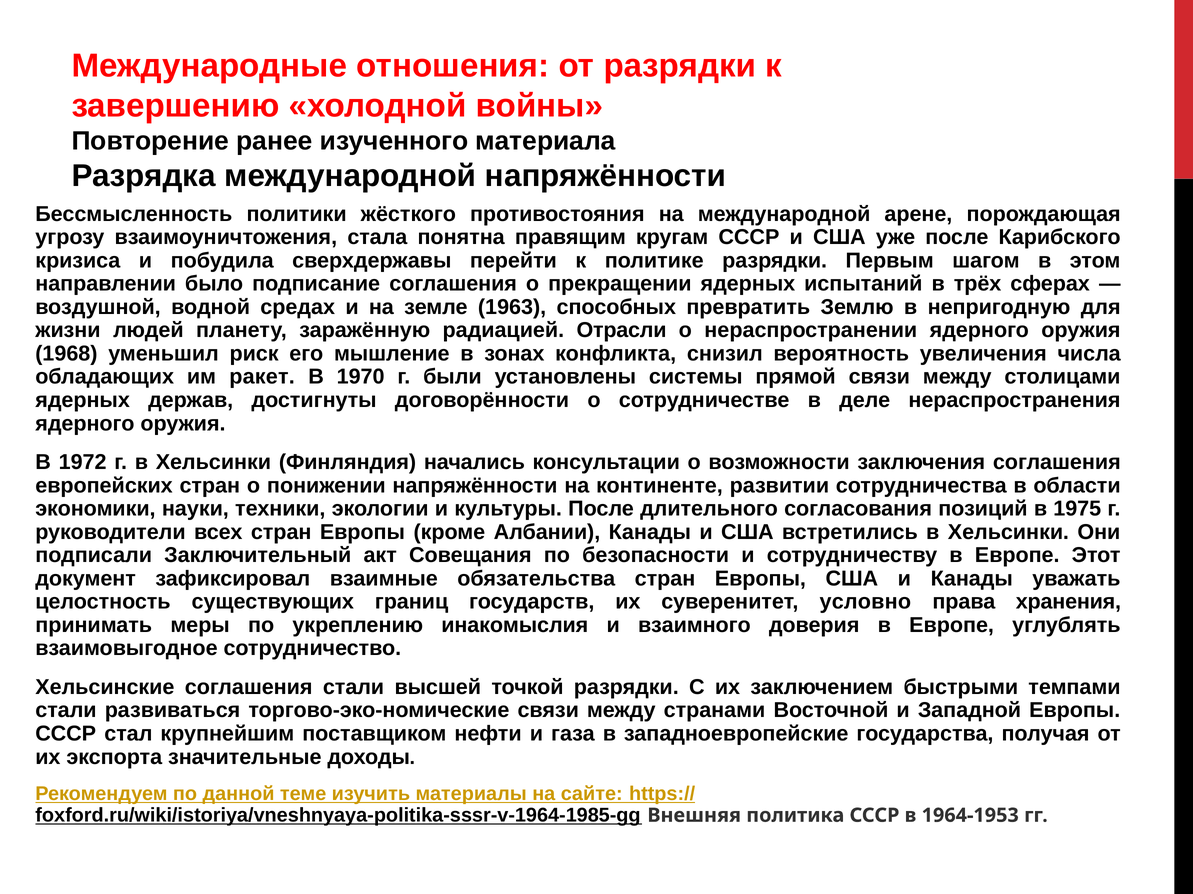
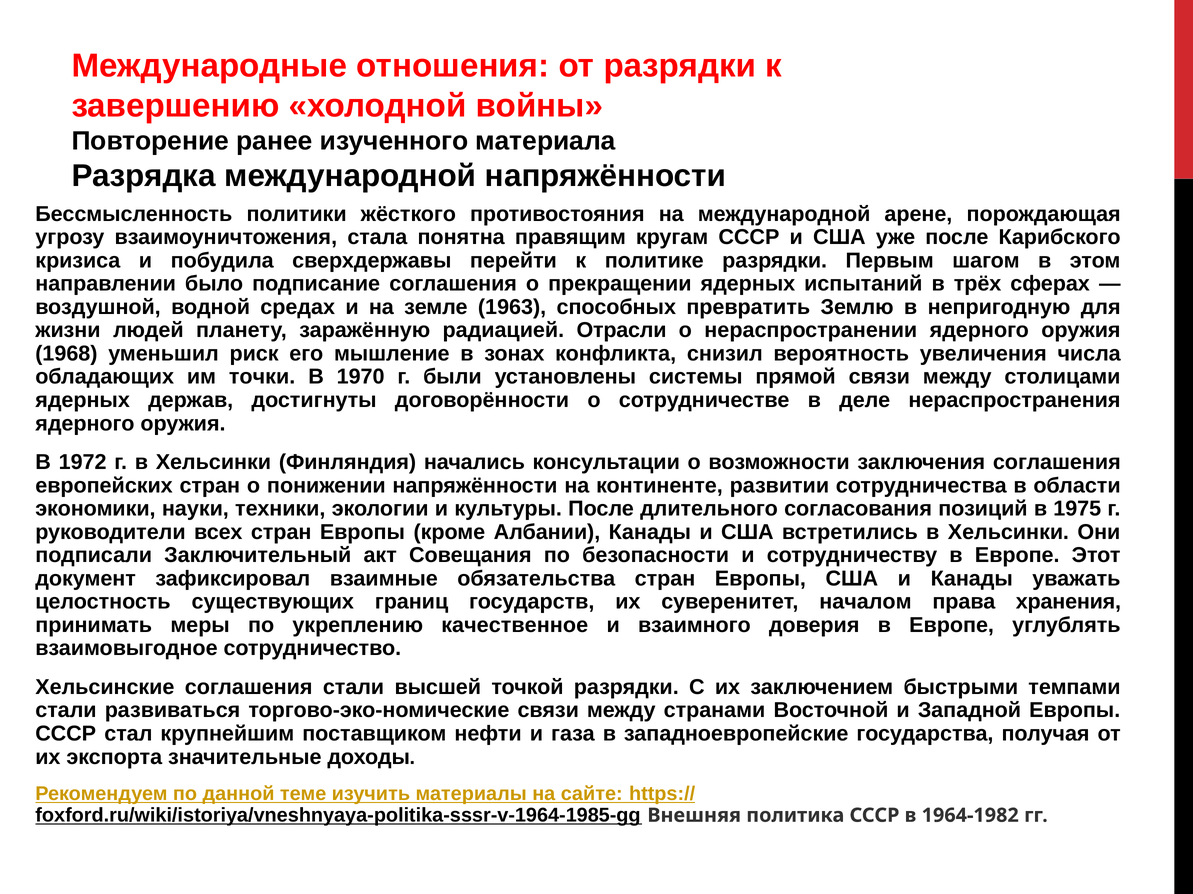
ракет: ракет -> точки (262, 377)
условно: условно -> началом (865, 602)
инакомыслия: инакомыслия -> качественное (515, 626)
1964-1953: 1964-1953 -> 1964-1982 (970, 816)
